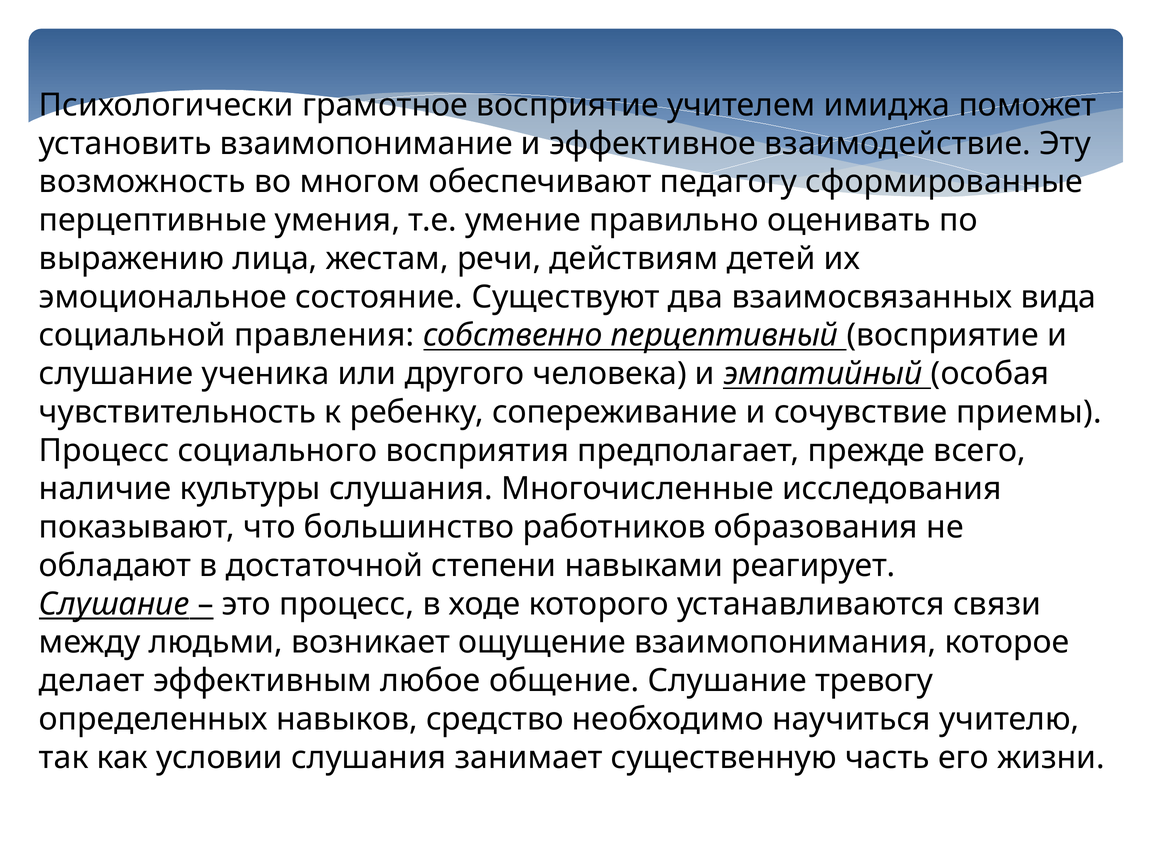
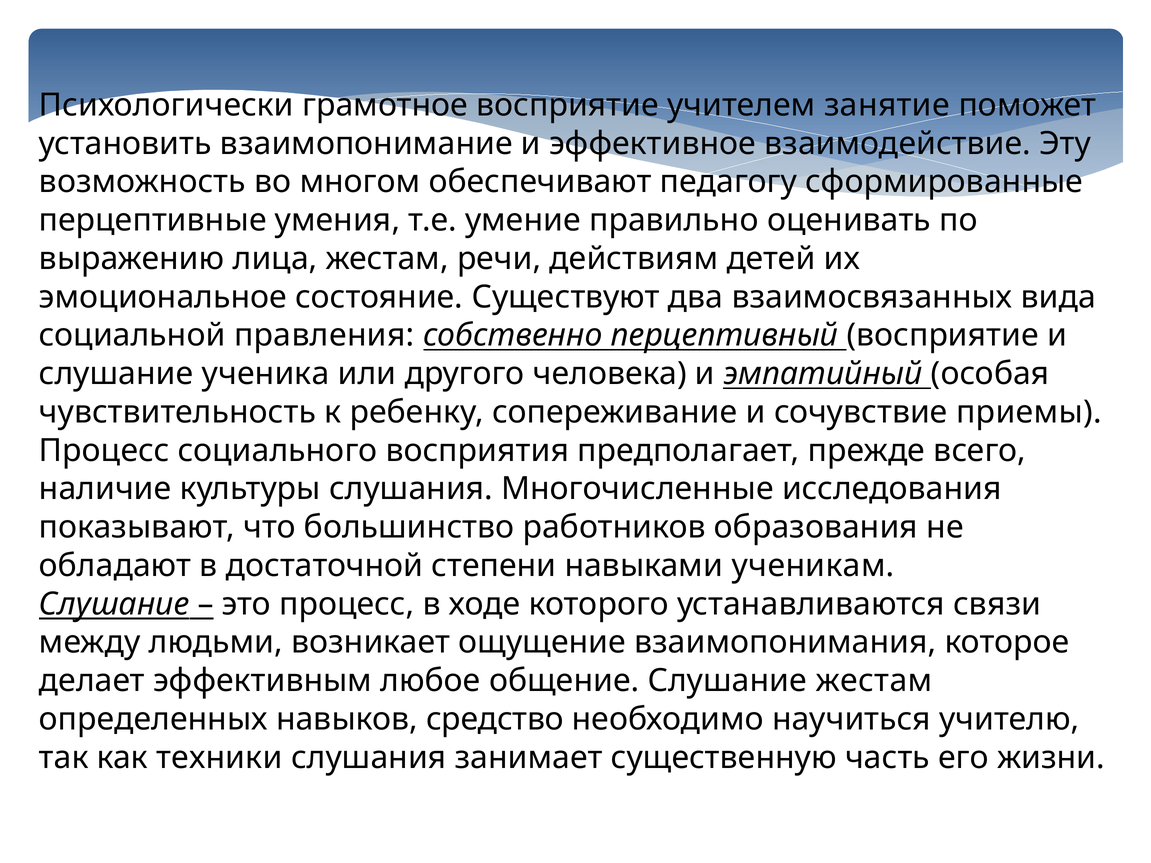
имиджа: имиджа -> занятие (887, 105)
реагирует: реагирует -> ученикам (813, 566)
Слушание тревогу: тревогу -> жестам (874, 681)
условии: условии -> техники (219, 758)
